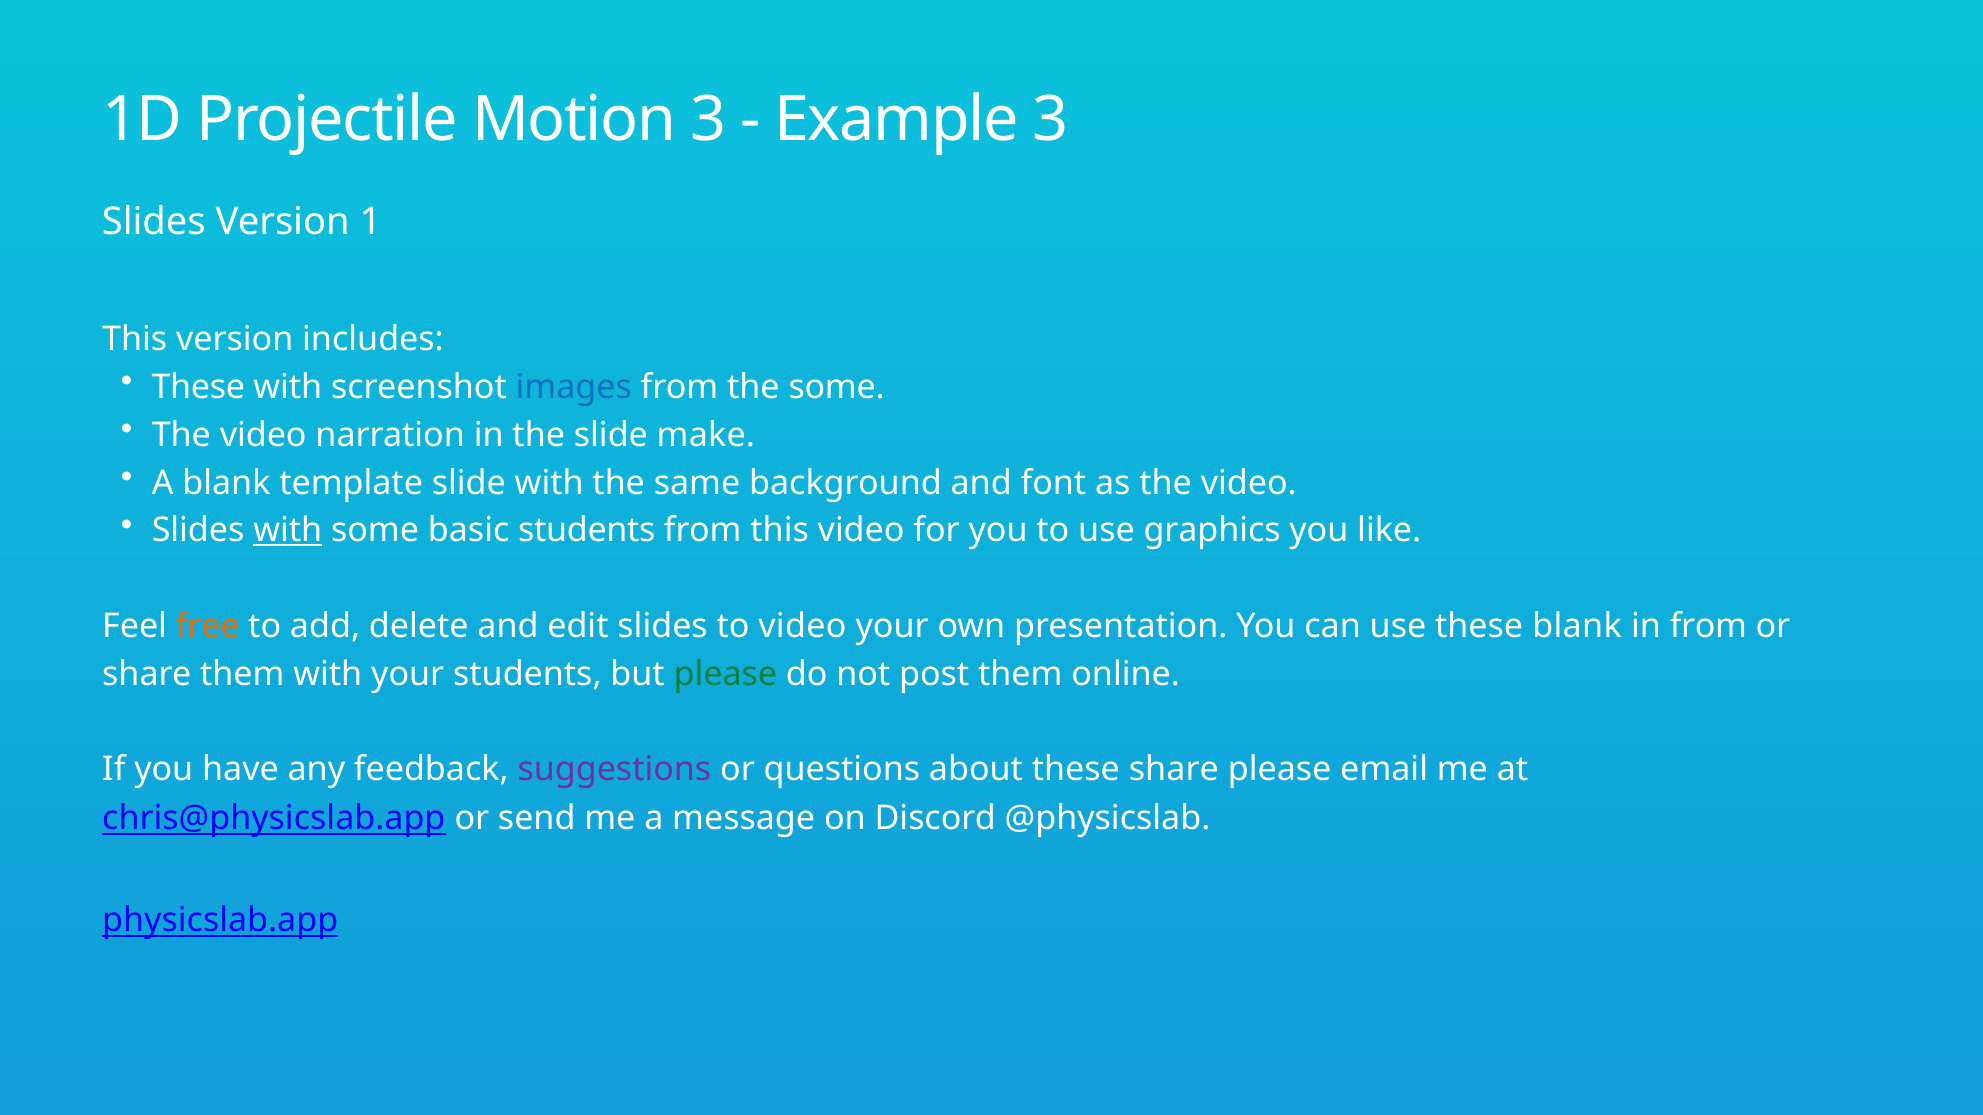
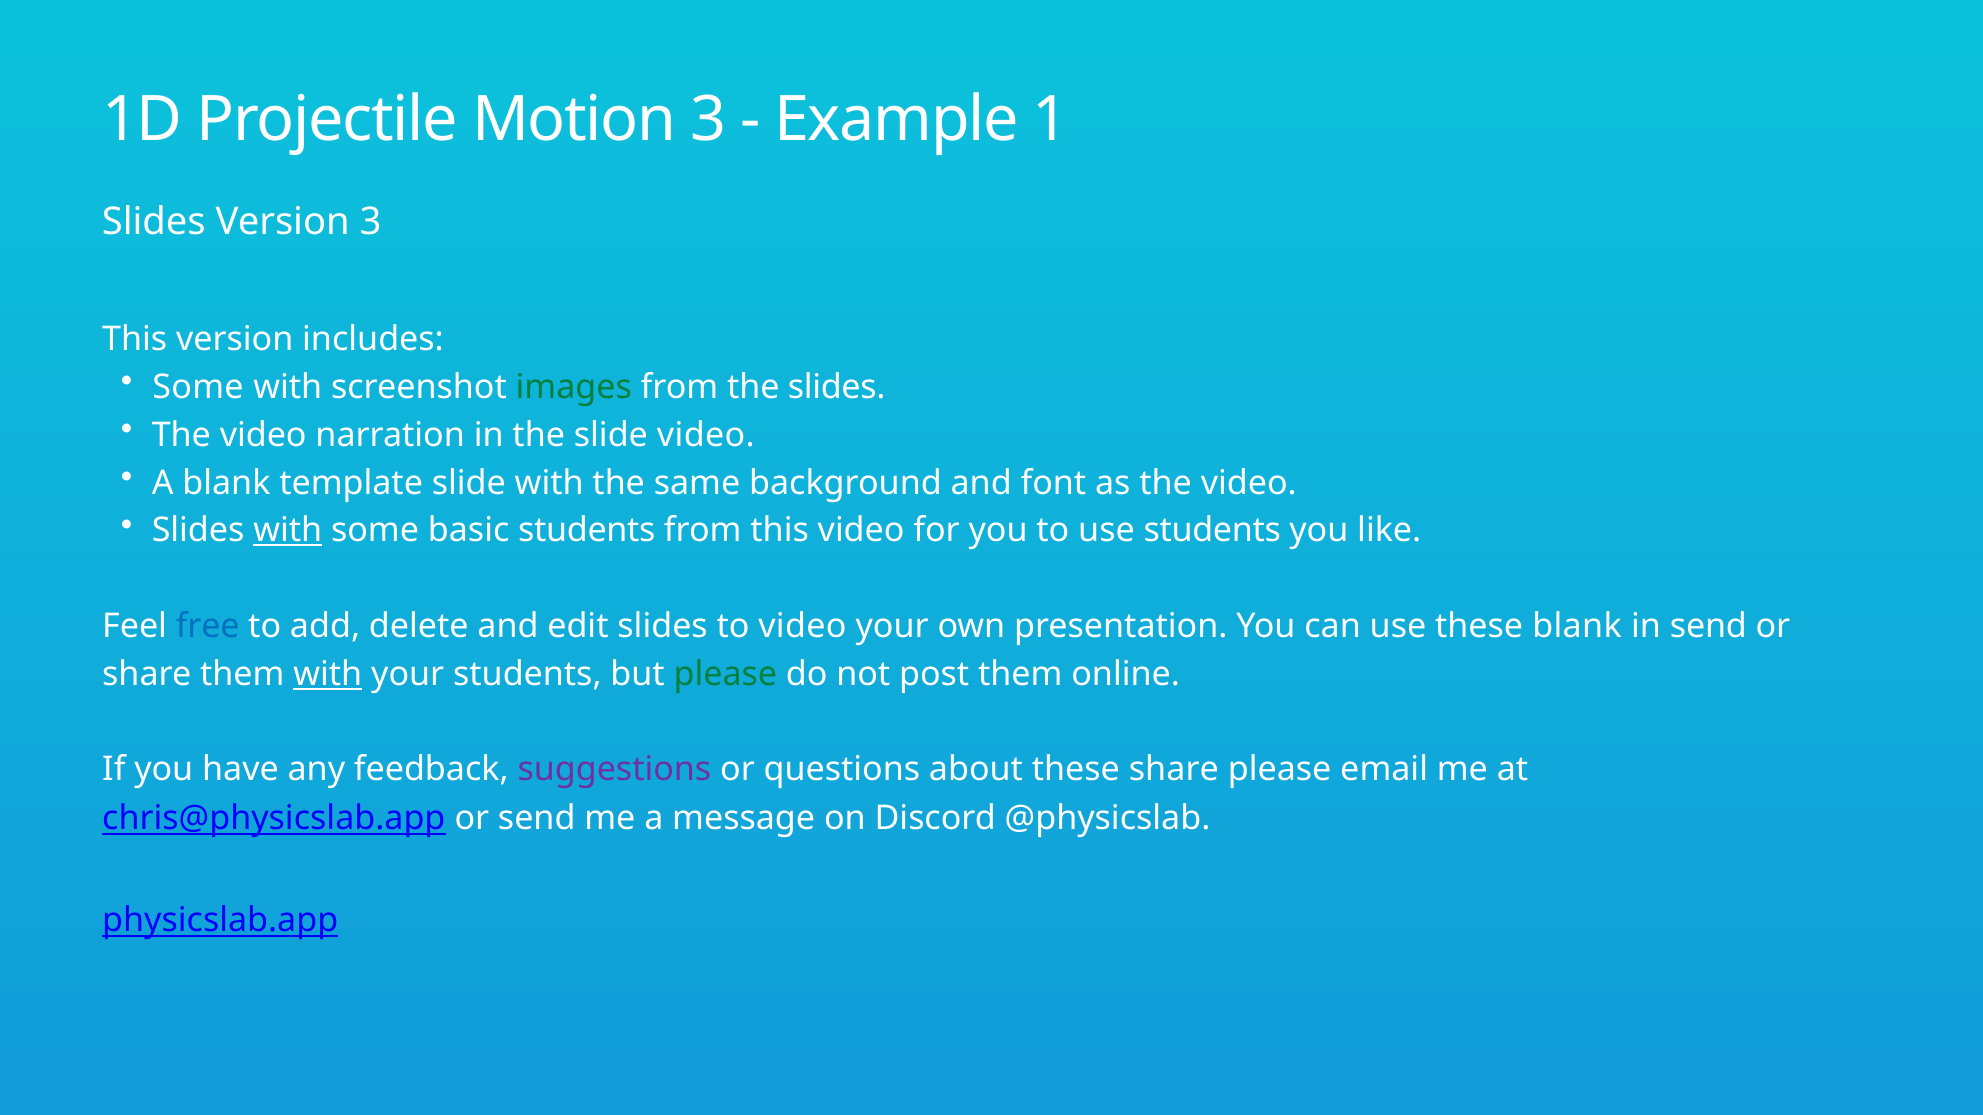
Example 3: 3 -> 1 (1051, 119)
Version 1: 1 -> 3 (371, 222)
These: These -> Some (198, 387)
images colour: blue -> green (574, 387)
the some: some -> slides (837, 387)
slide make: make -> video (706, 435)
use graphics: graphics -> students (1212, 531)
free colour: orange -> blue (208, 627)
in from: from -> send (1708, 627)
with underline: none -> present (328, 674)
